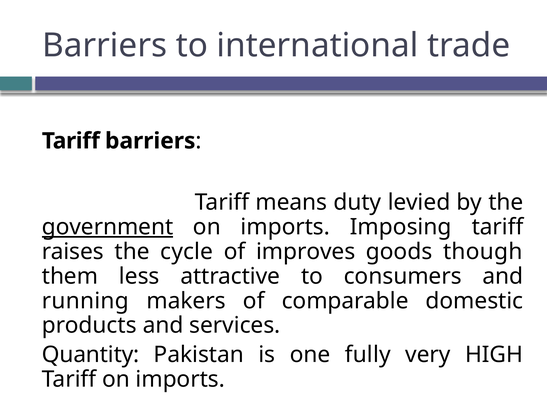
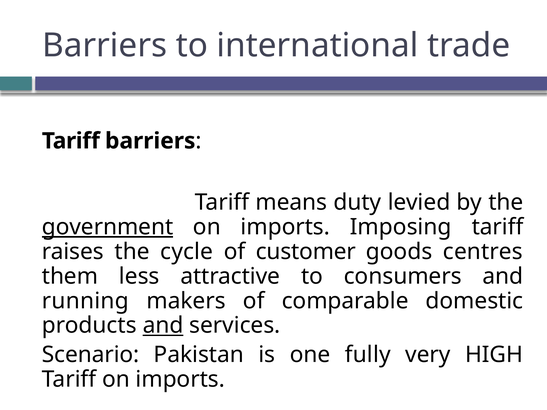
improves: improves -> customer (306, 252)
though: though -> centres (483, 252)
and underline: none -> present (163, 326)
Quantity: Quantity -> Scenario (91, 355)
